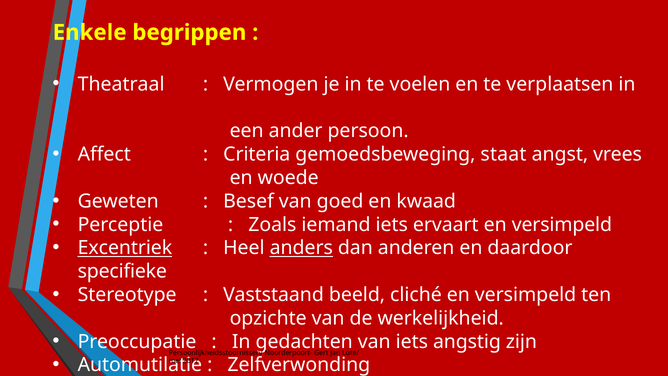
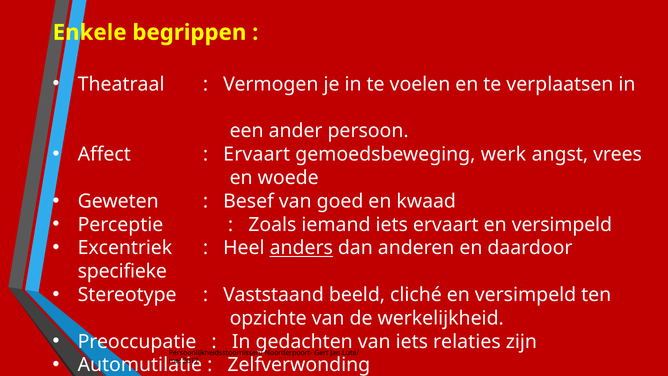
Criteria: Criteria -> Ervaart (257, 154)
staat: staat -> werk (503, 154)
Excentriek underline: present -> none (125, 248)
angstig: angstig -> relaties (467, 341)
